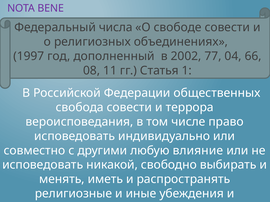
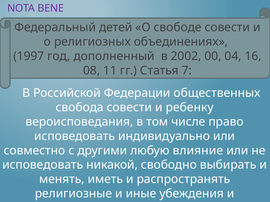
числа: числа -> детей (116, 27)
77: 77 -> 00 (213, 56)
66: 66 -> 16 (253, 56)
1: 1 -> 7 (187, 71)
террора: террора -> ребенку (190, 108)
